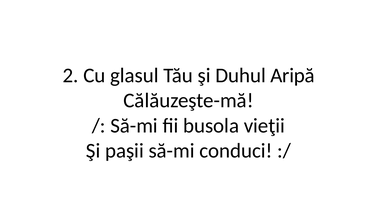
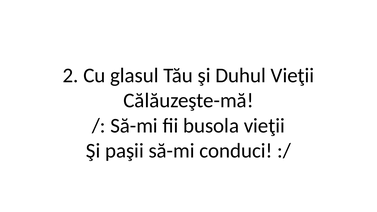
Duhul Aripă: Aripă -> Vieţii (292, 75)
